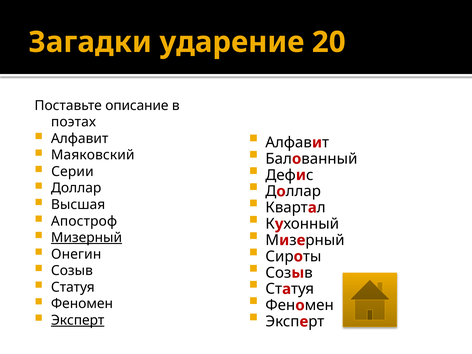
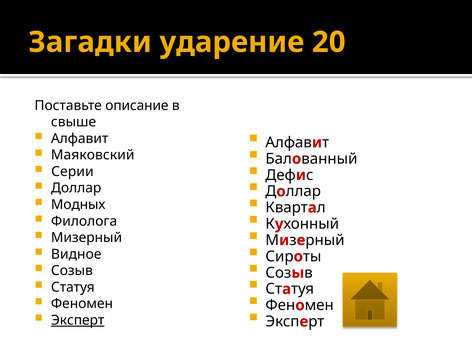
поэтах: поэтах -> свыше (74, 122)
Высшая: Высшая -> Модных (78, 205)
Апостроф: Апостроф -> Филолога (84, 221)
Мизерный underline: present -> none (87, 238)
Онегин: Онегин -> Видное (76, 254)
